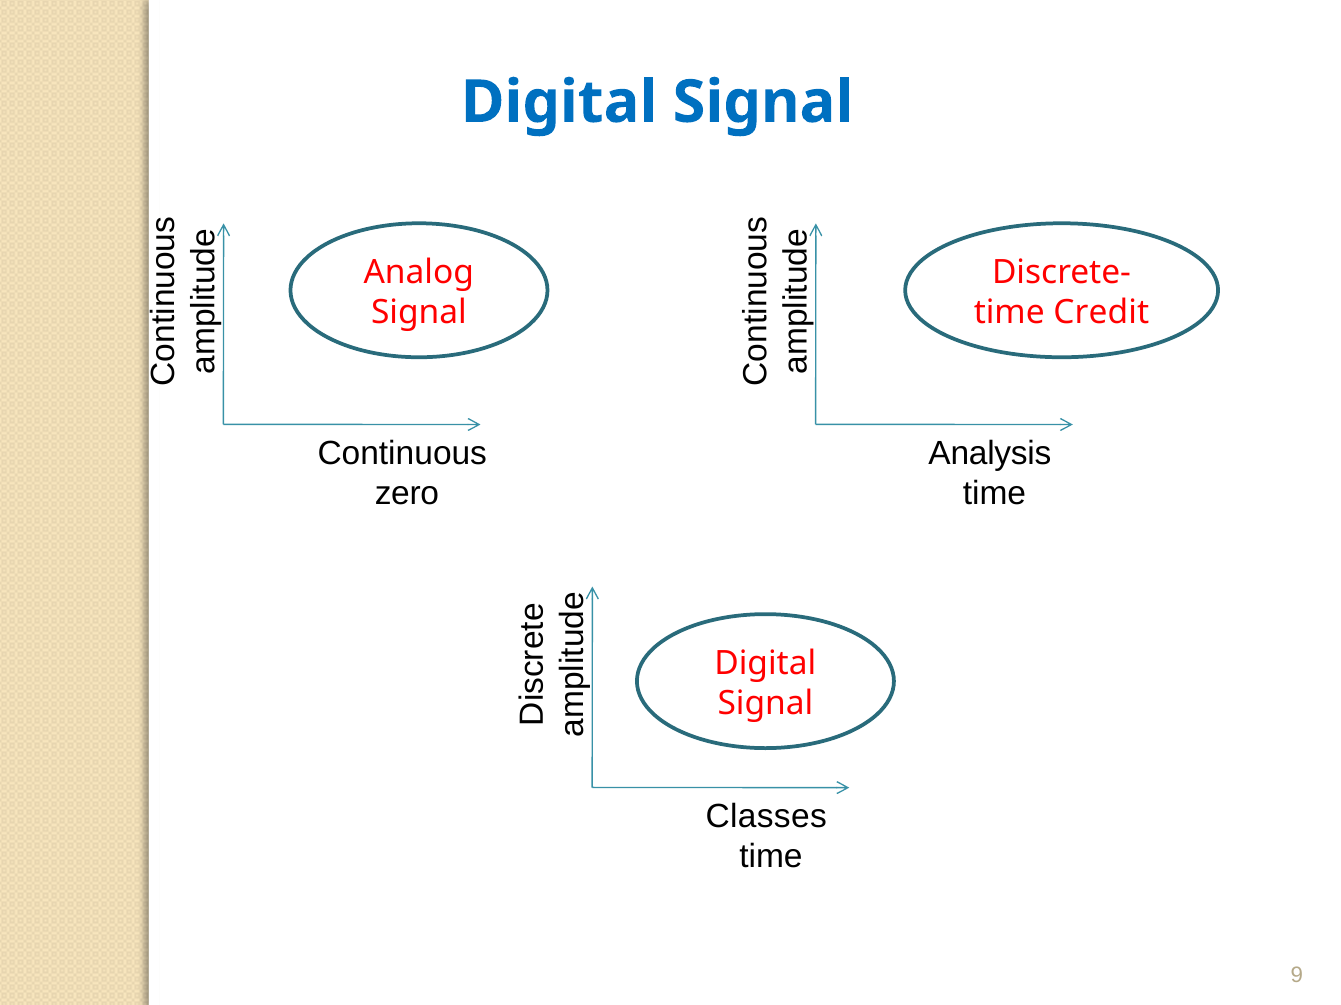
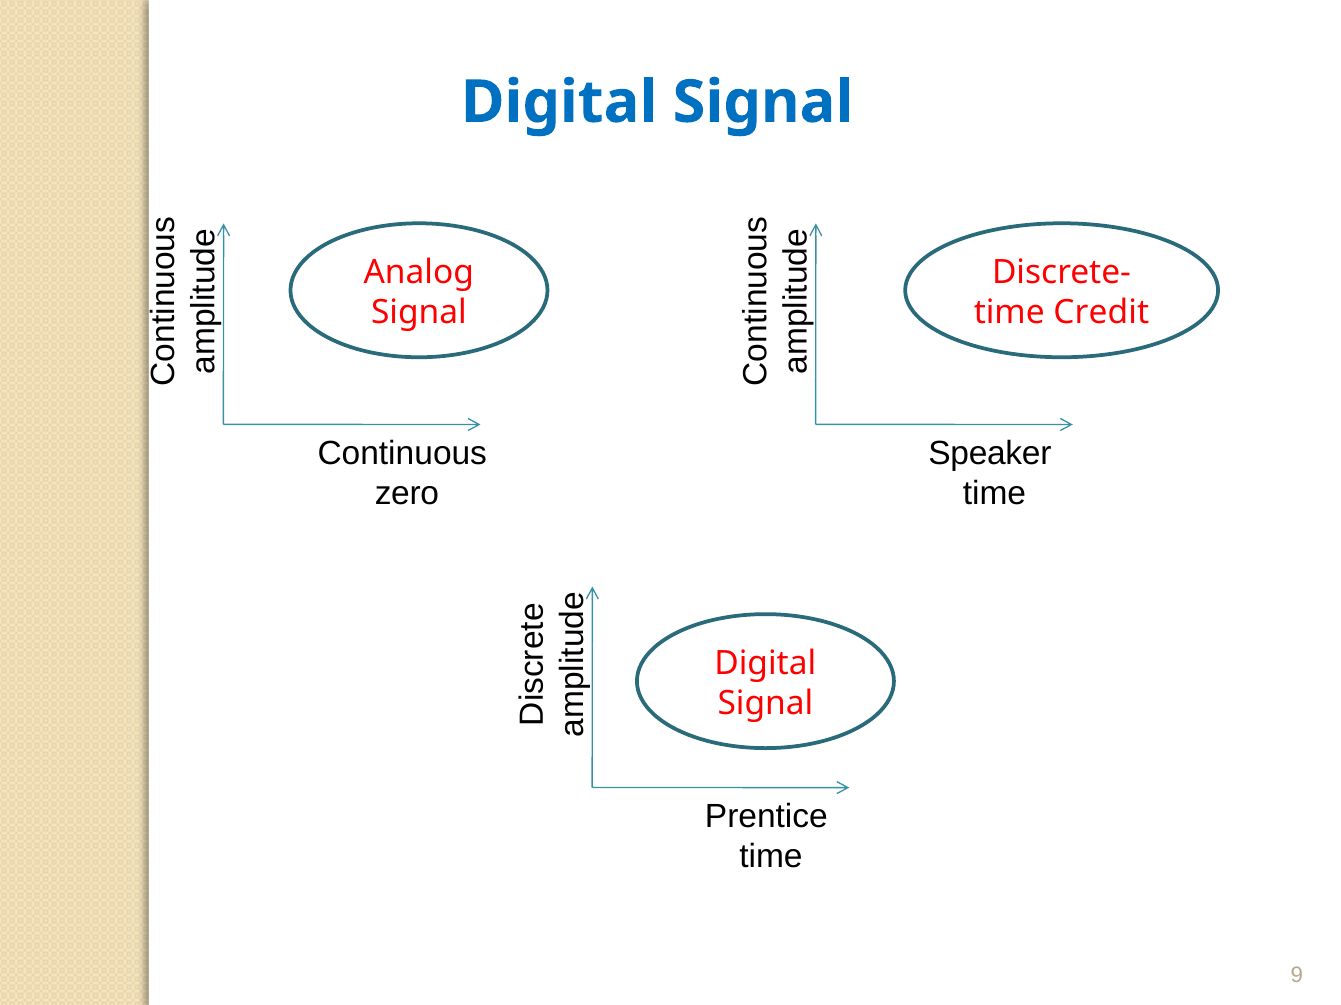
Analysis: Analysis -> Speaker (990, 454)
Classes: Classes -> Prentice (766, 817)
